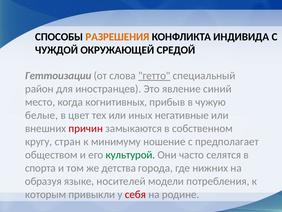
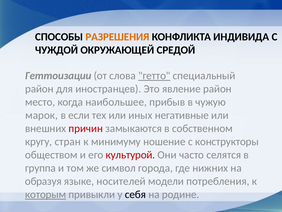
явление синий: синий -> район (217, 89)
когнитивных: когнитивных -> наибольшее (116, 102)
белые: белые -> марок (42, 115)
цвет: цвет -> если (79, 115)
предполагает: предполагает -> конструкторы (227, 141)
культурой colour: green -> red (130, 154)
спорта: спорта -> группа (40, 168)
детства: детства -> символ (119, 168)
которым underline: none -> present (46, 194)
себя colour: red -> black (135, 194)
